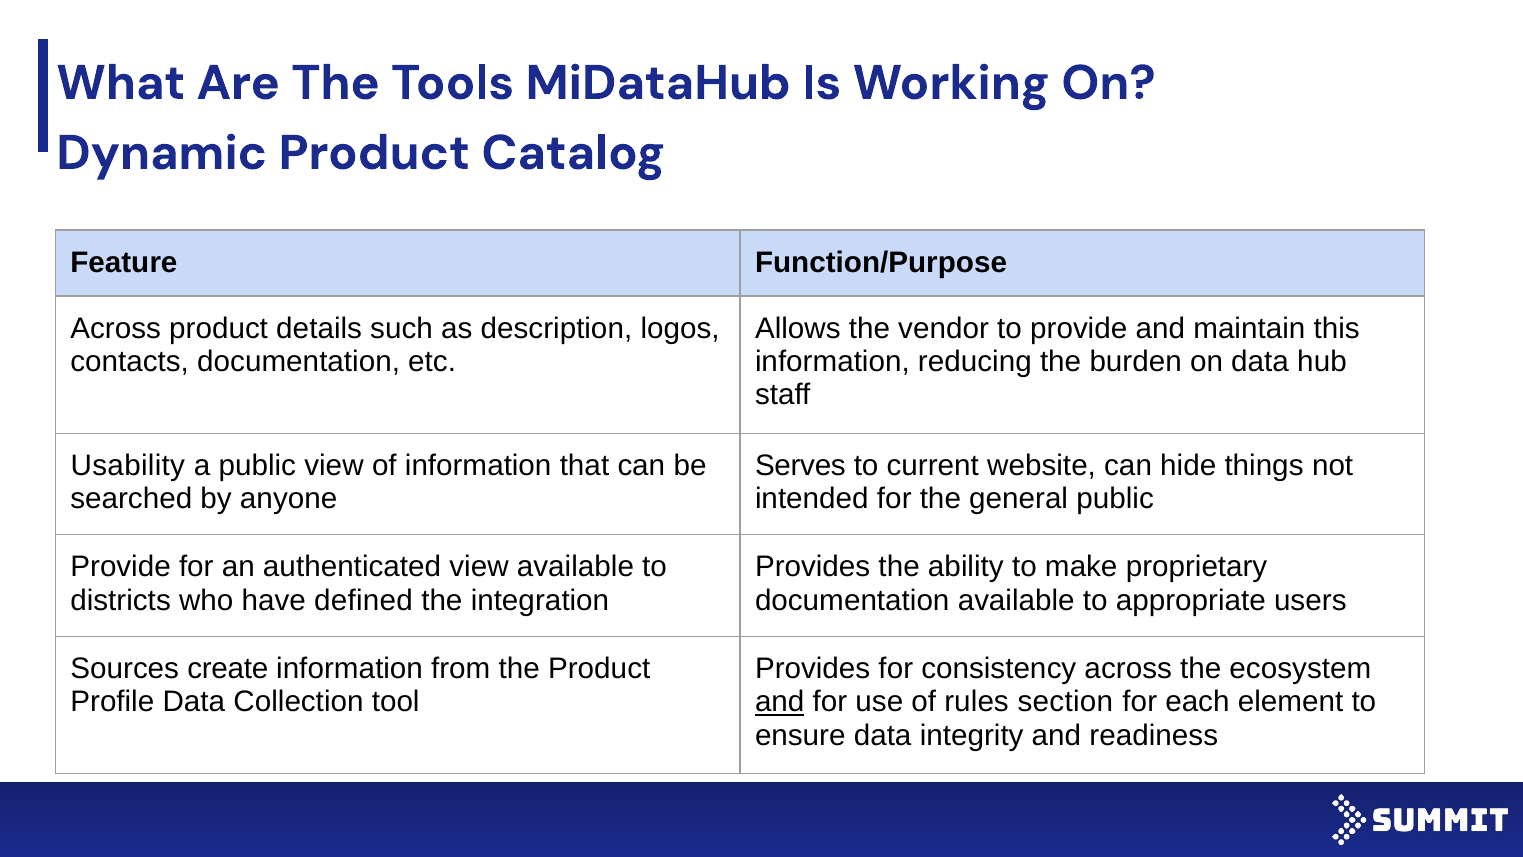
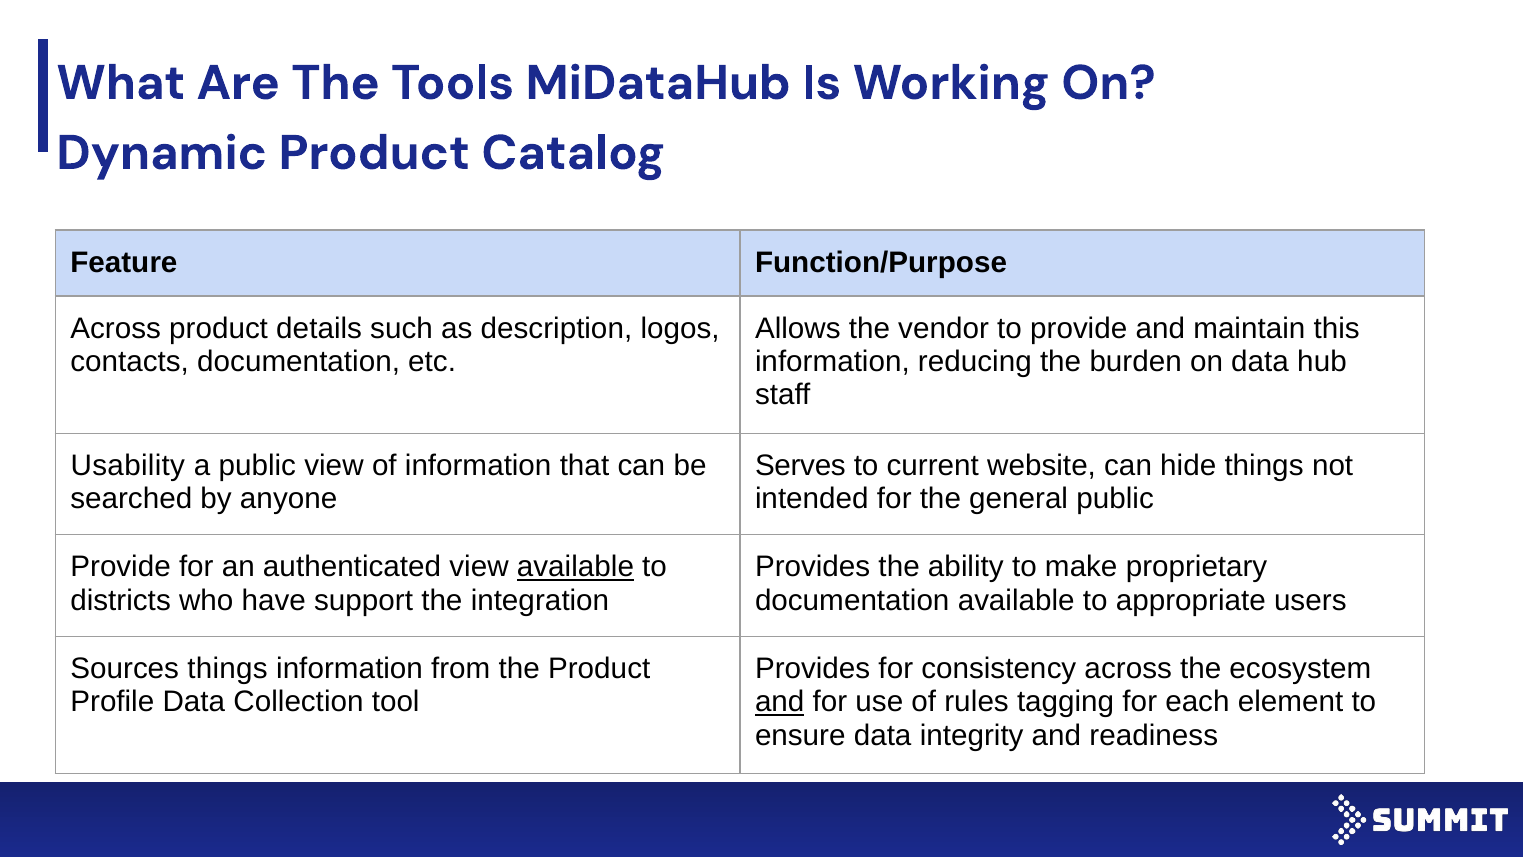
available underline: none -> present (575, 567)
defined: defined -> support (364, 600)
Sources create: create -> things (228, 668)
section: section -> tagging (1066, 702)
